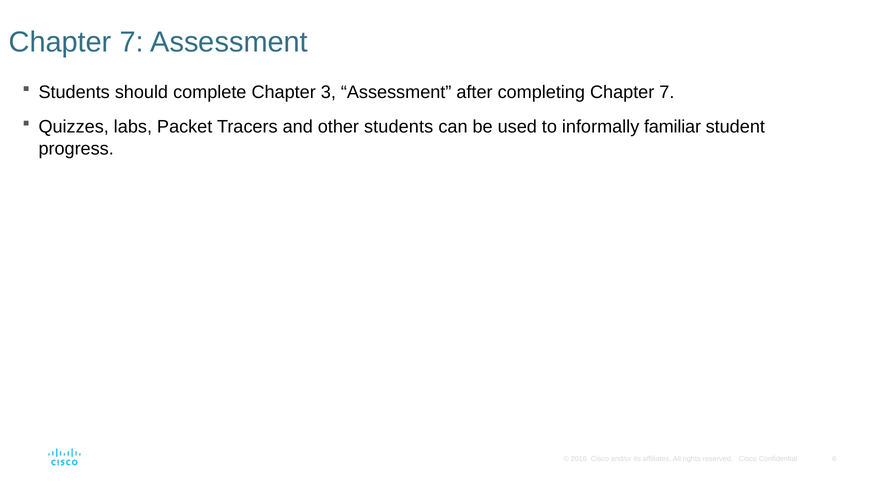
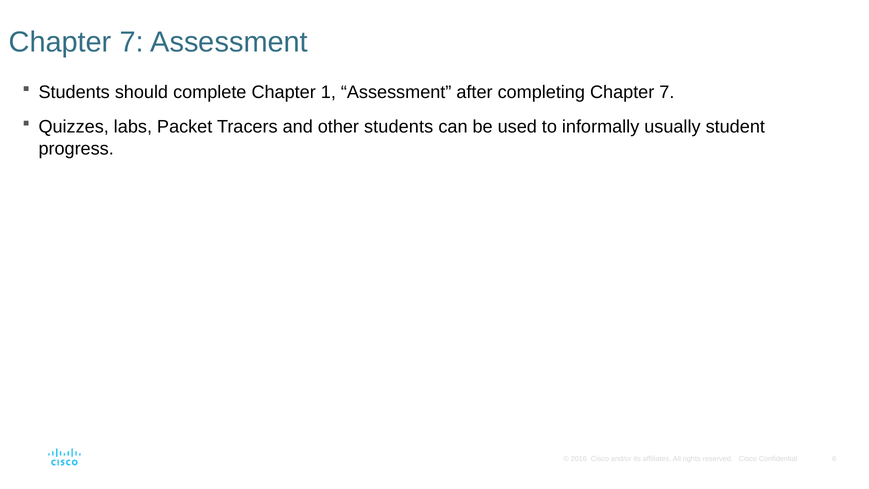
3: 3 -> 1 (328, 92)
familiar: familiar -> usually (672, 127)
